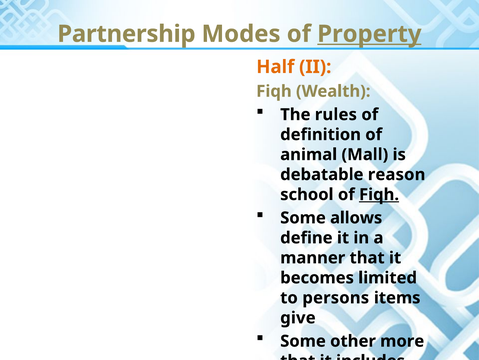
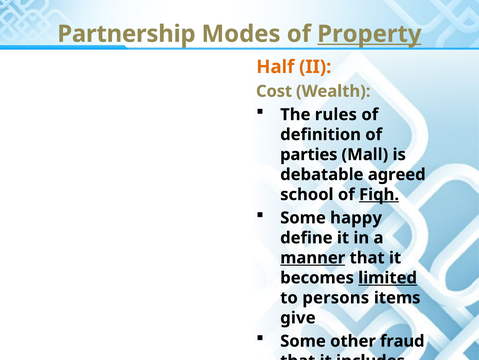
Fiqh: Fiqh -> Cost (274, 91)
animal: animal -> parties (309, 154)
reason: reason -> agreed (397, 174)
allows: allows -> happy (356, 217)
manner underline: none -> present (313, 257)
limited underline: none -> present (388, 277)
more: more -> fraud (402, 340)
